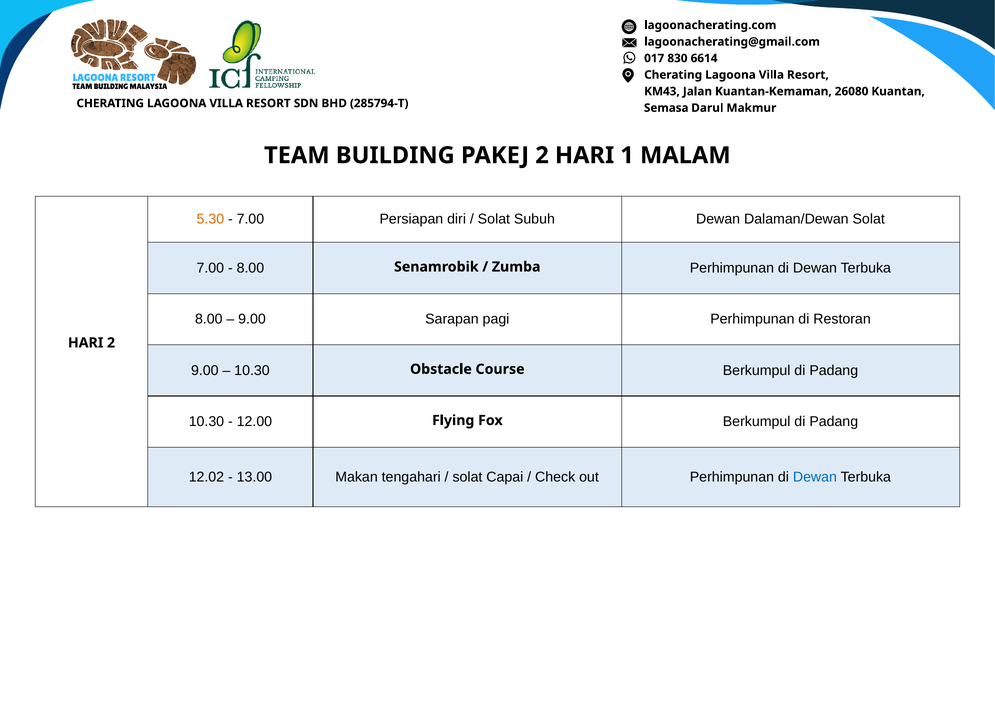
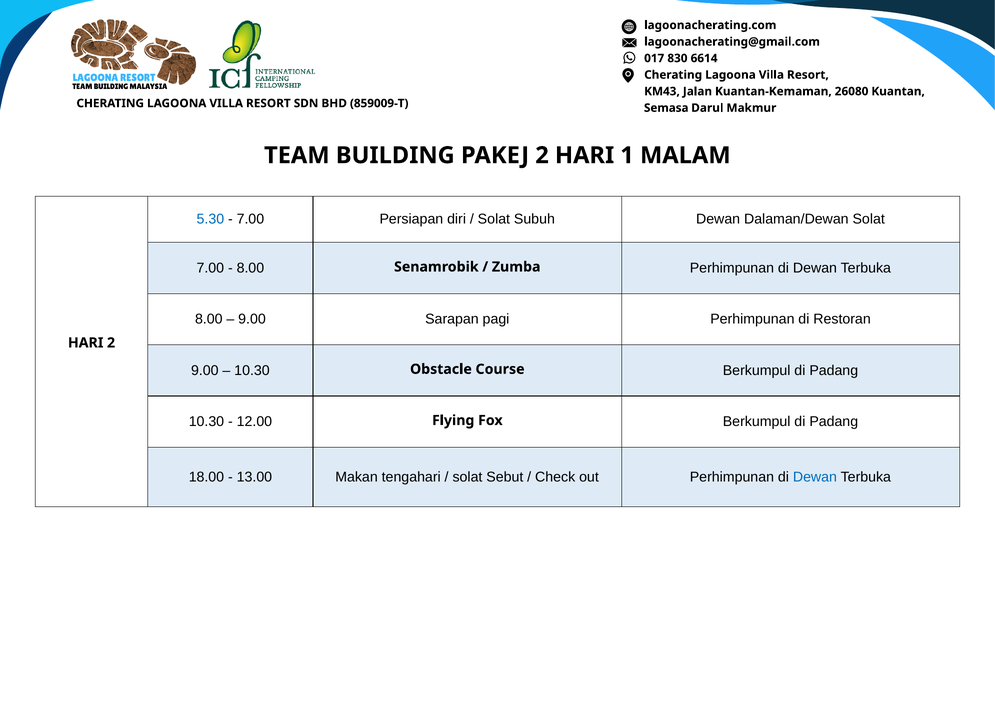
285794-T: 285794-T -> 859009-T (379, 103)
5.30 colour: orange -> blue (210, 219)
12.02: 12.02 -> 18.00 (206, 477)
Capai: Capai -> Sebut (505, 477)
